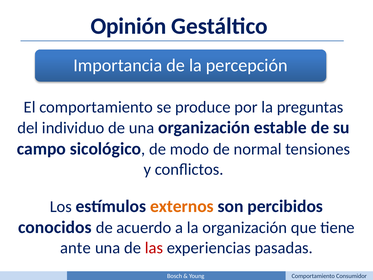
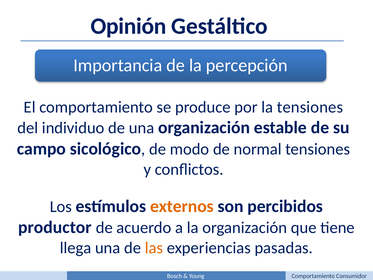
la preguntas: preguntas -> tensiones (310, 107)
conocidos: conocidos -> productor (55, 227)
ante: ante -> llega (76, 248)
las colour: red -> orange (154, 248)
